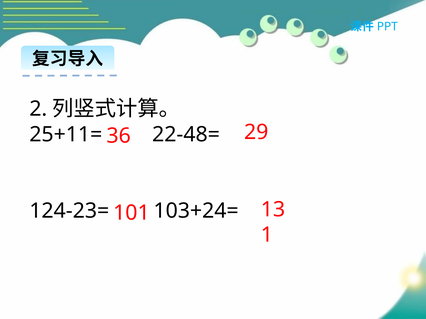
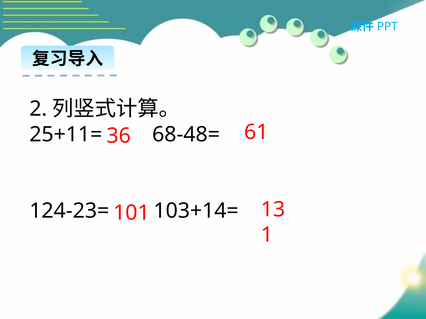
22-48=: 22-48= -> 68-48= (186, 135)
29: 29 -> 61 (256, 132)
103+24=: 103+24= -> 103+14= (196, 211)
